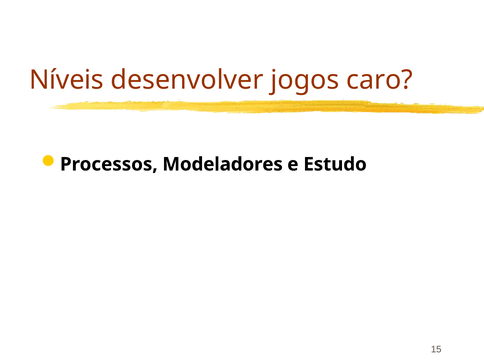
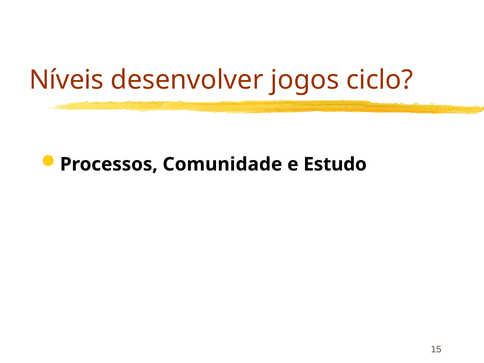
caro: caro -> ciclo (380, 80)
Modeladores: Modeladores -> Comunidade (222, 164)
